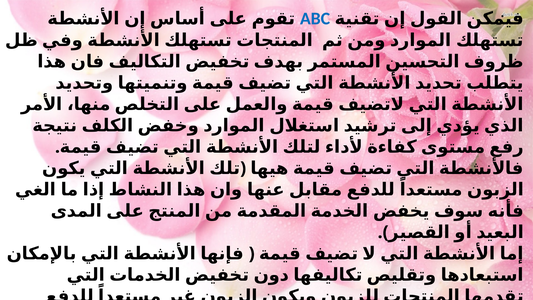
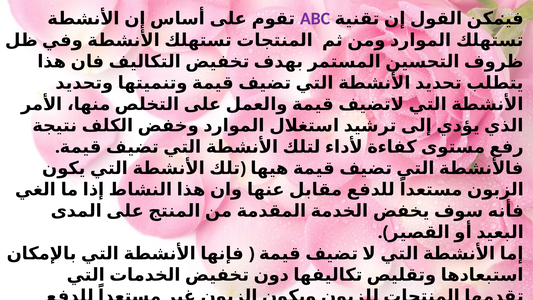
ABC colour: blue -> purple (315, 19)
